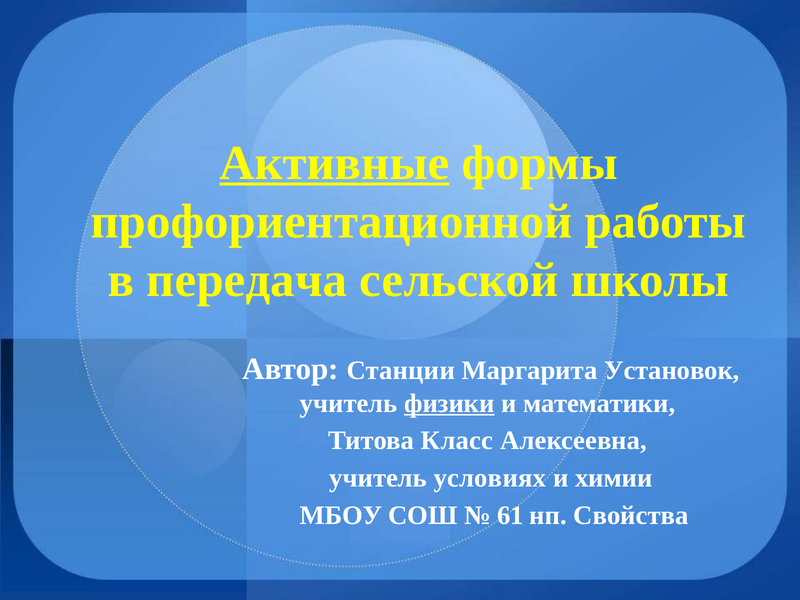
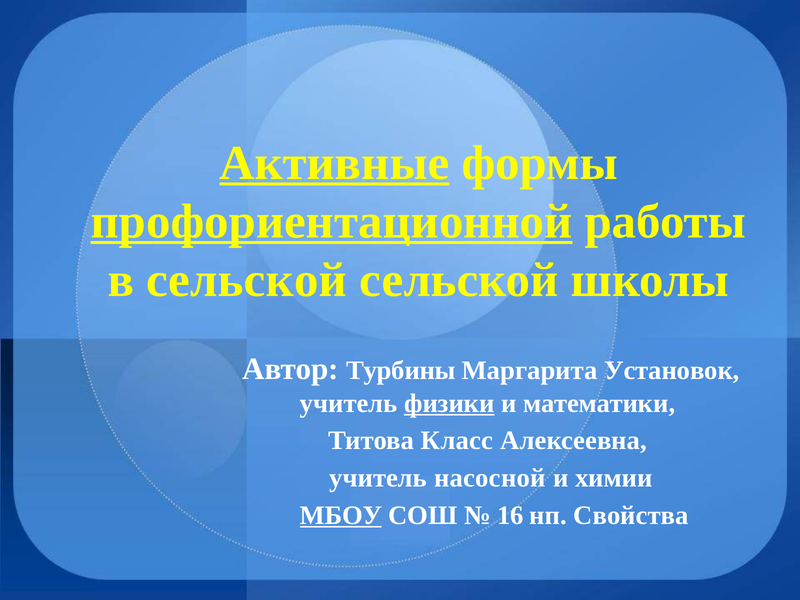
профориентационной underline: none -> present (332, 222)
в передача: передача -> сельской (247, 280)
Станции: Станции -> Турбины (401, 370)
условиях: условиях -> насосной (490, 478)
МБОУ underline: none -> present (341, 515)
61: 61 -> 16 (510, 515)
